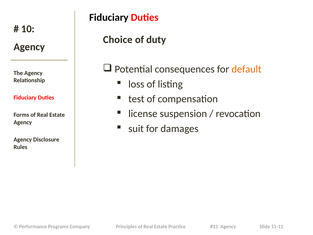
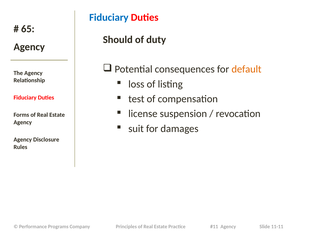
Fiduciary colour: black -> blue (109, 17)
10: 10 -> 65 (28, 29)
Choice: Choice -> Should (118, 40)
